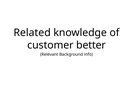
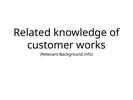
better: better -> works (91, 45)
